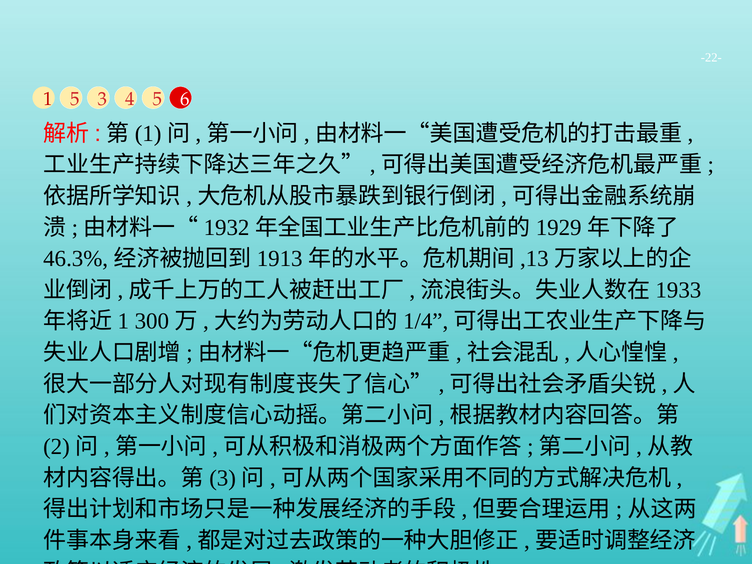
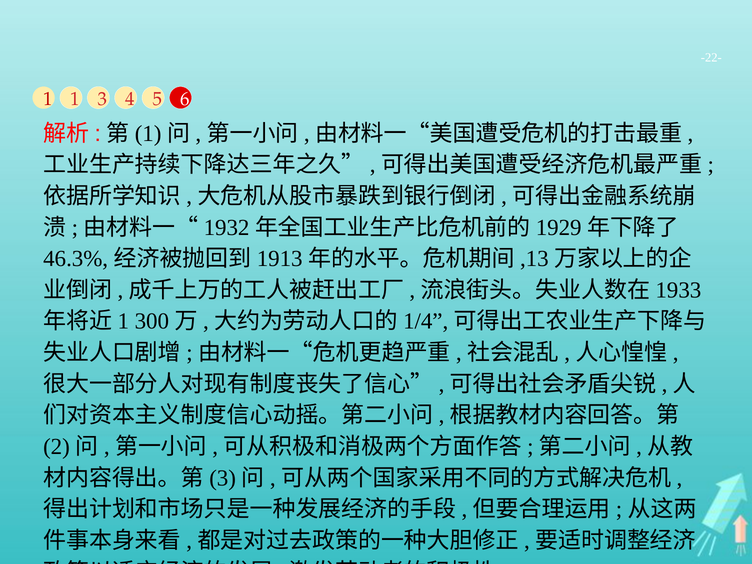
1 5: 5 -> 1 (75, 99)
